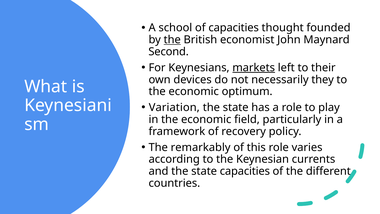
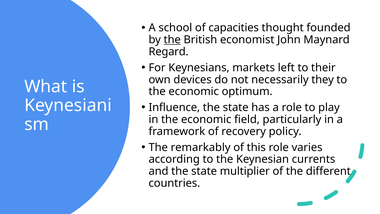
Second: Second -> Regard (169, 52)
markets underline: present -> none (254, 68)
Variation: Variation -> Influence (174, 107)
state capacities: capacities -> multiplier (245, 171)
